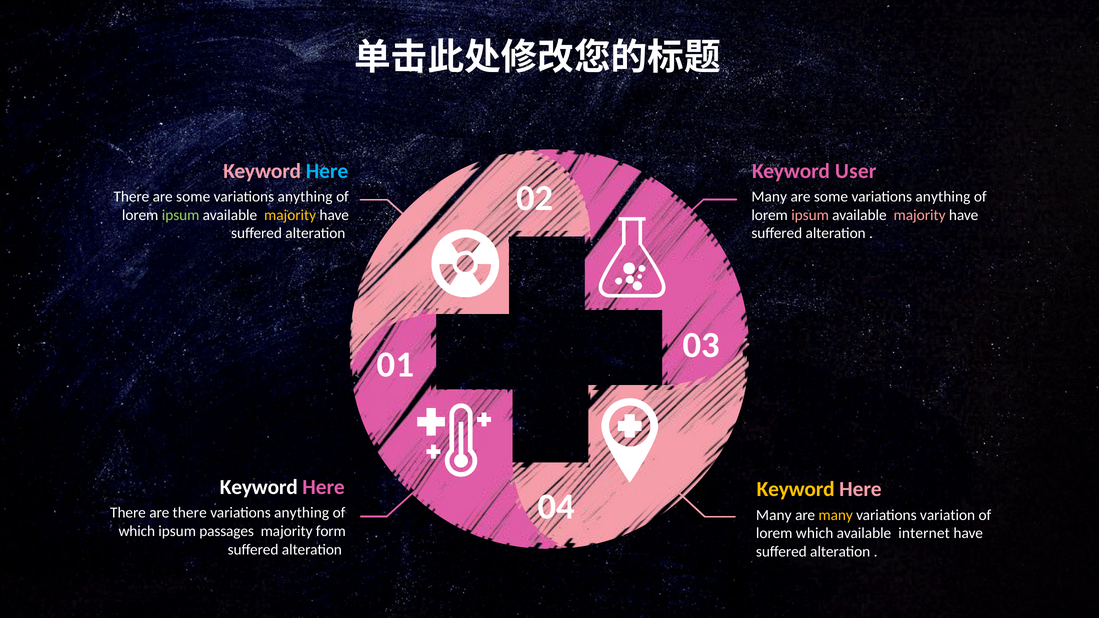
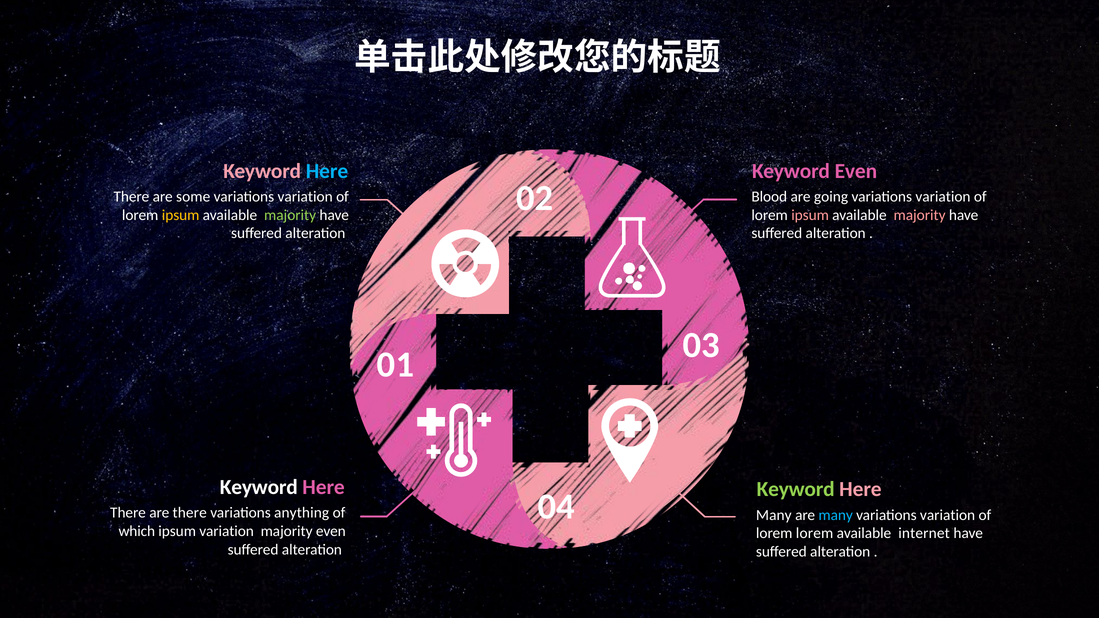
Keyword User: User -> Even (856, 171)
anything: anything -> variation (305, 197)
Many: Many -> Blood (769, 197)
some: some -> going (831, 197)
anything: anything -> variation (943, 197)
ipsum colour: light green -> yellow (181, 215)
majority colour: yellow -> light green (290, 215)
Keyword colour: yellow -> light green (796, 489)
many colour: yellow -> light blue (836, 515)
ipsum passages: passages -> variation (227, 531)
majority form: form -> even (331, 531)
lorem which: which -> lorem (815, 533)
